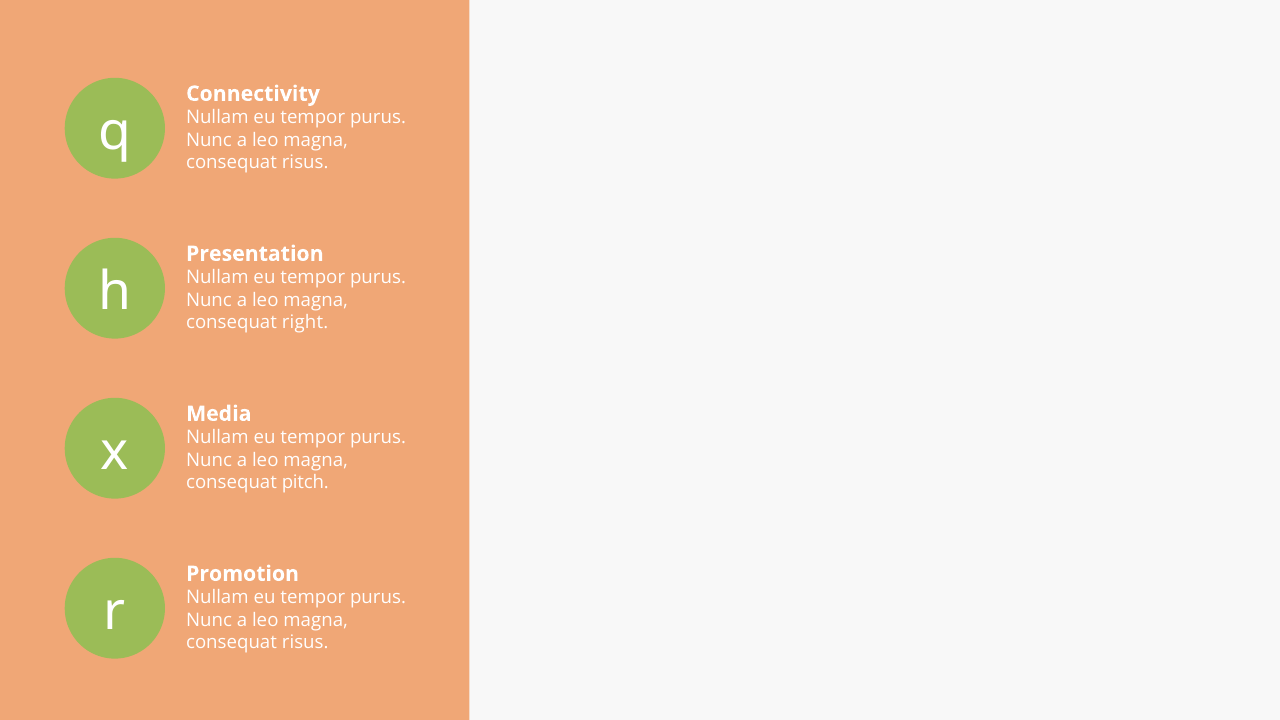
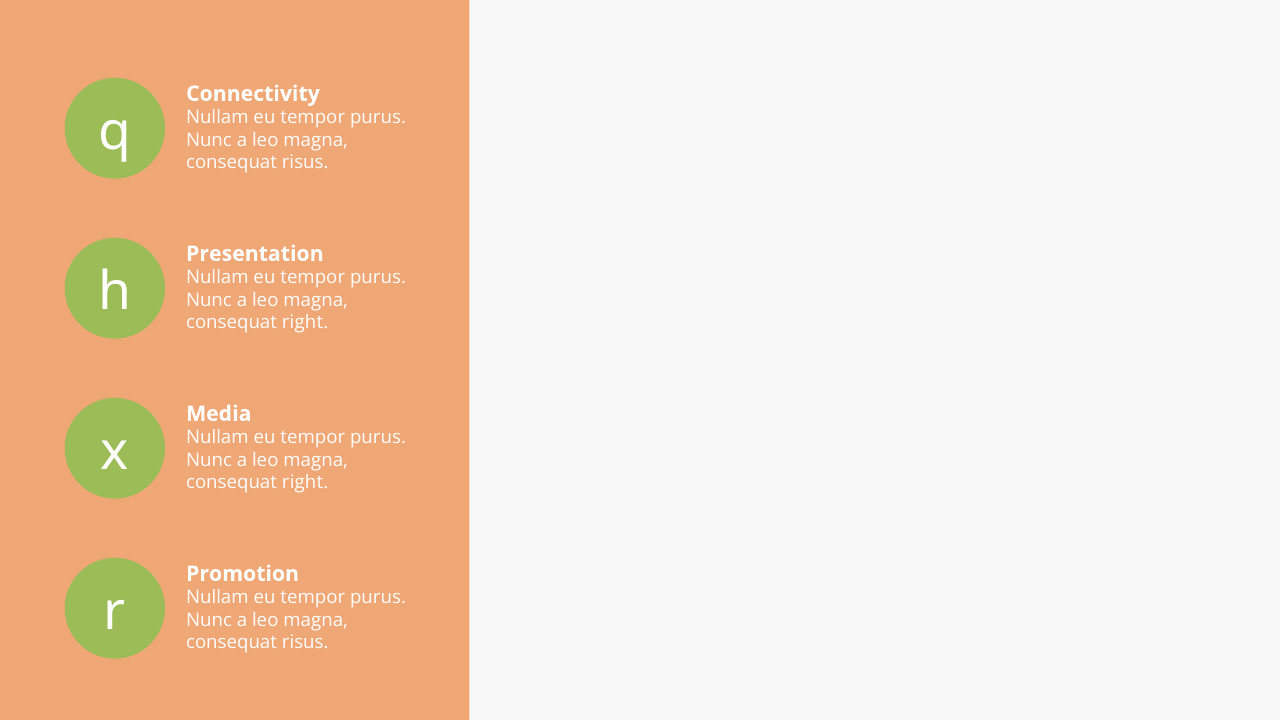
pitch: pitch -> right (305, 482)
